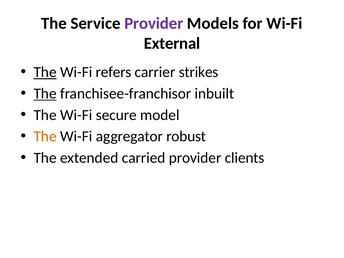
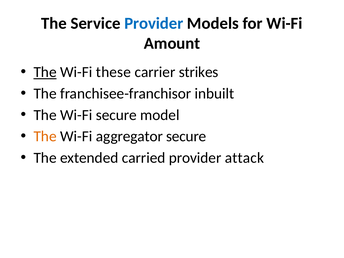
Provider colour: purple -> blue (154, 23)
External: External -> Amount (172, 43)
refers: refers -> these (113, 72)
The underline: present -> none (45, 94)
aggregator robust: robust -> secure (186, 136)
clients: clients -> attack (245, 158)
